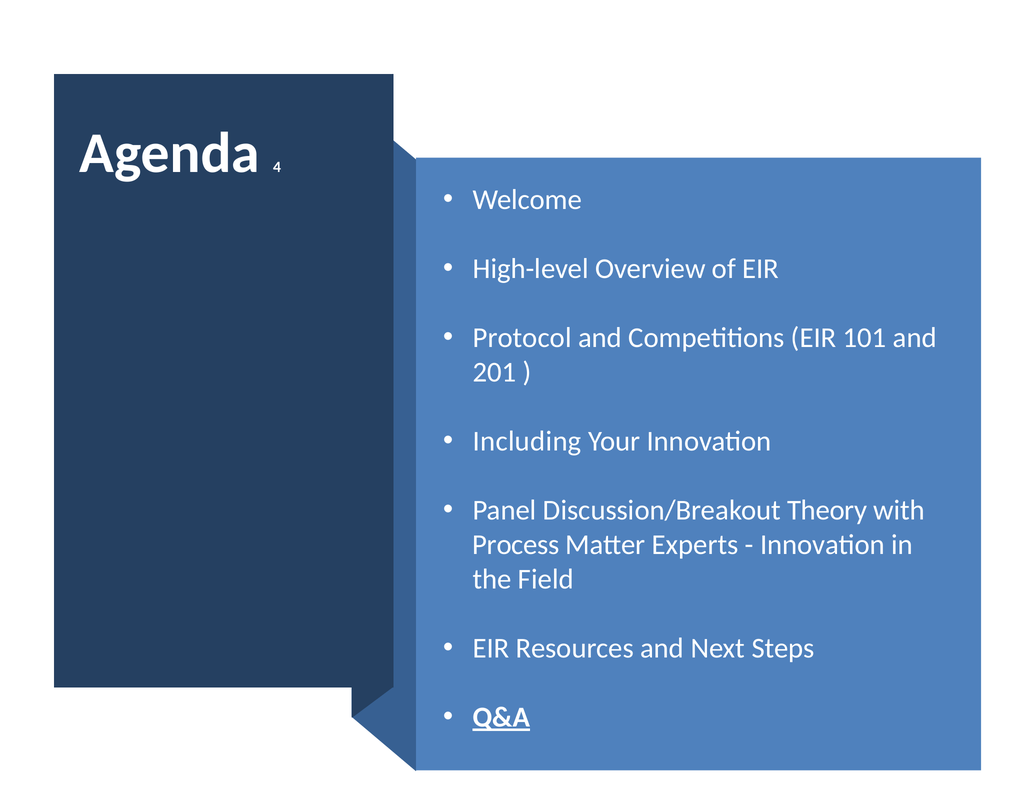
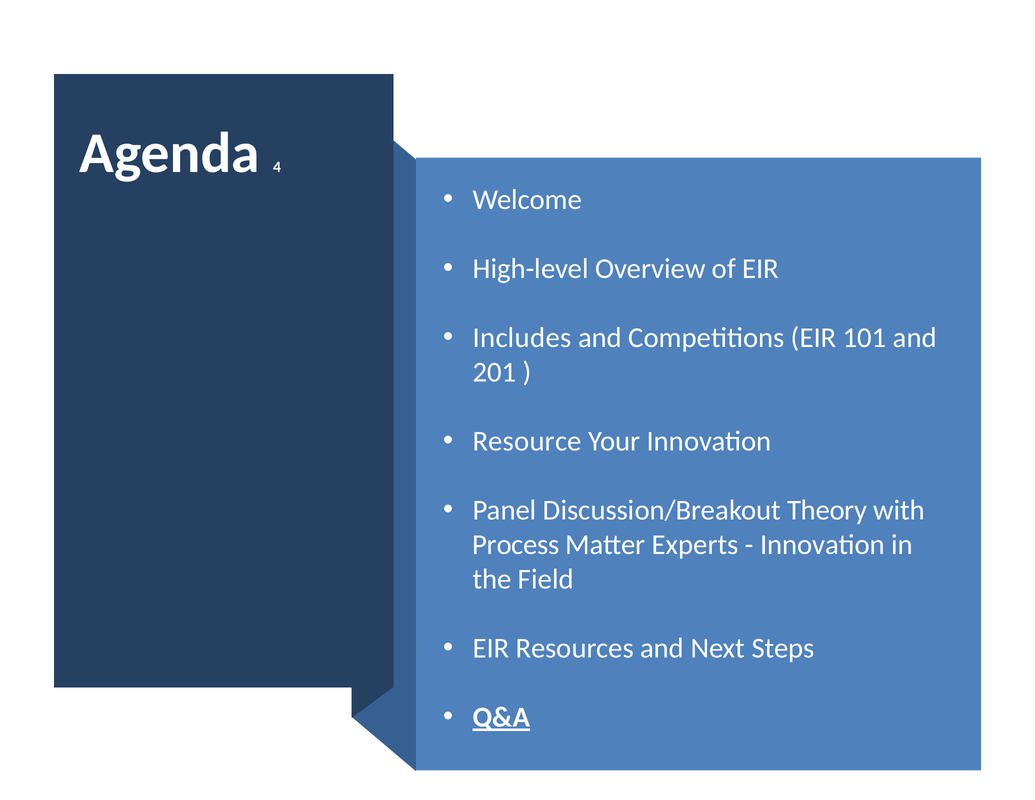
Protocol: Protocol -> Includes (522, 338)
Including: Including -> Resource (527, 441)
